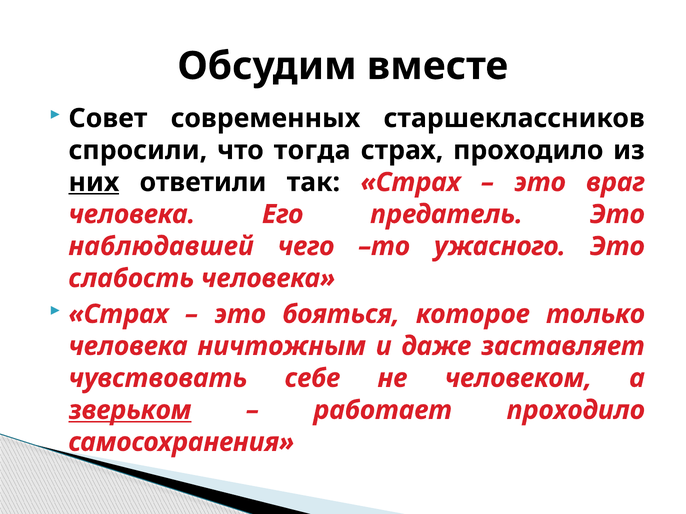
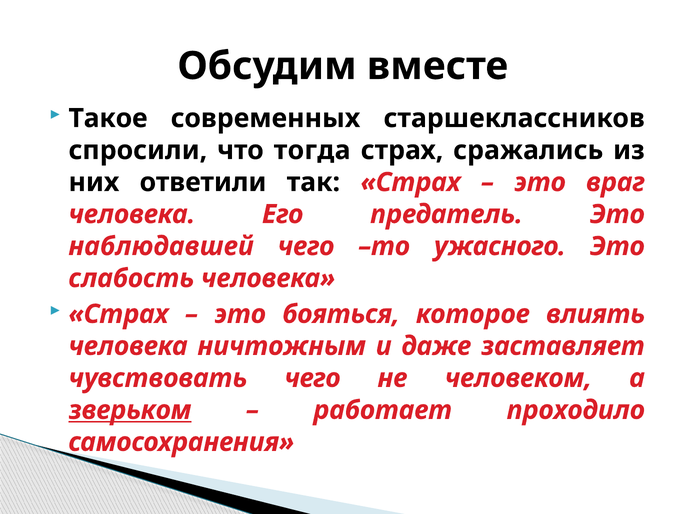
Совет: Совет -> Такое (108, 118)
страх проходило: проходило -> сражались (528, 150)
них underline: present -> none (94, 182)
только: только -> влиять (596, 314)
чувствовать себе: себе -> чего (313, 378)
